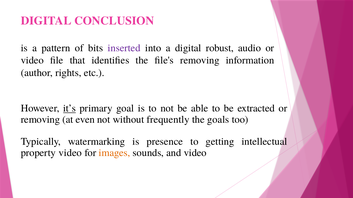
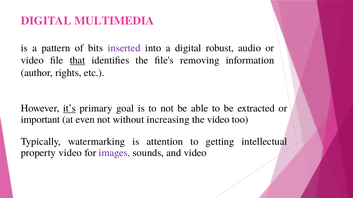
CONCLUSION: CONCLUSION -> MULTIMEDIA (114, 21)
that underline: none -> present (77, 61)
removing: removing -> important (40, 120)
frequently: frequently -> increasing (168, 120)
the goals: goals -> video (218, 120)
presence: presence -> attention (165, 142)
images colour: orange -> purple (114, 153)
